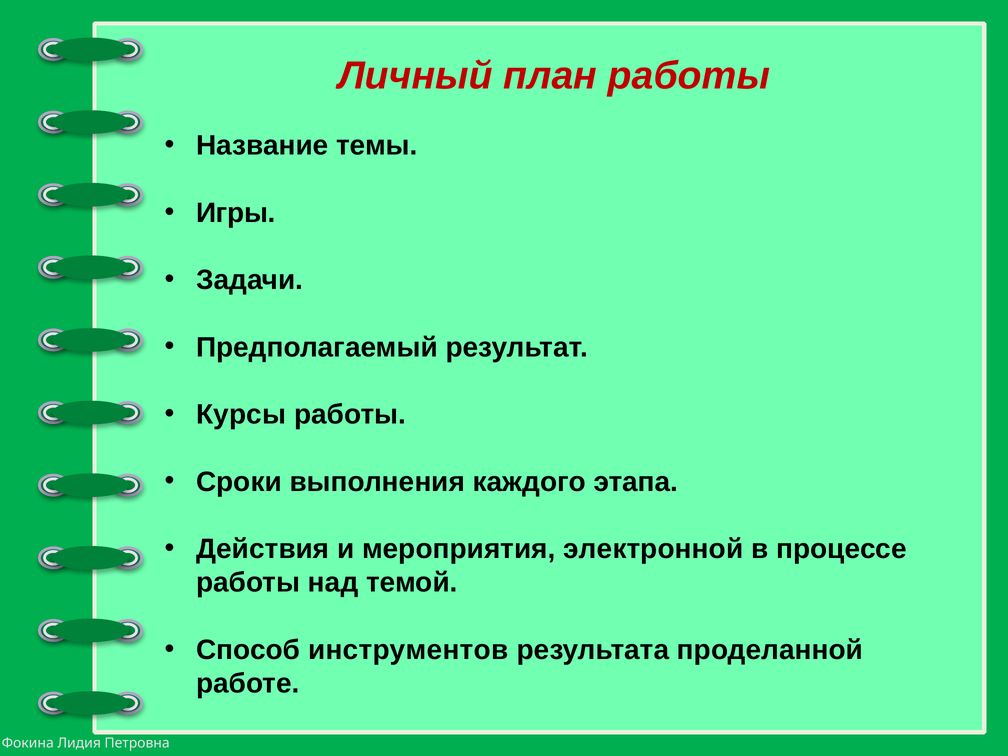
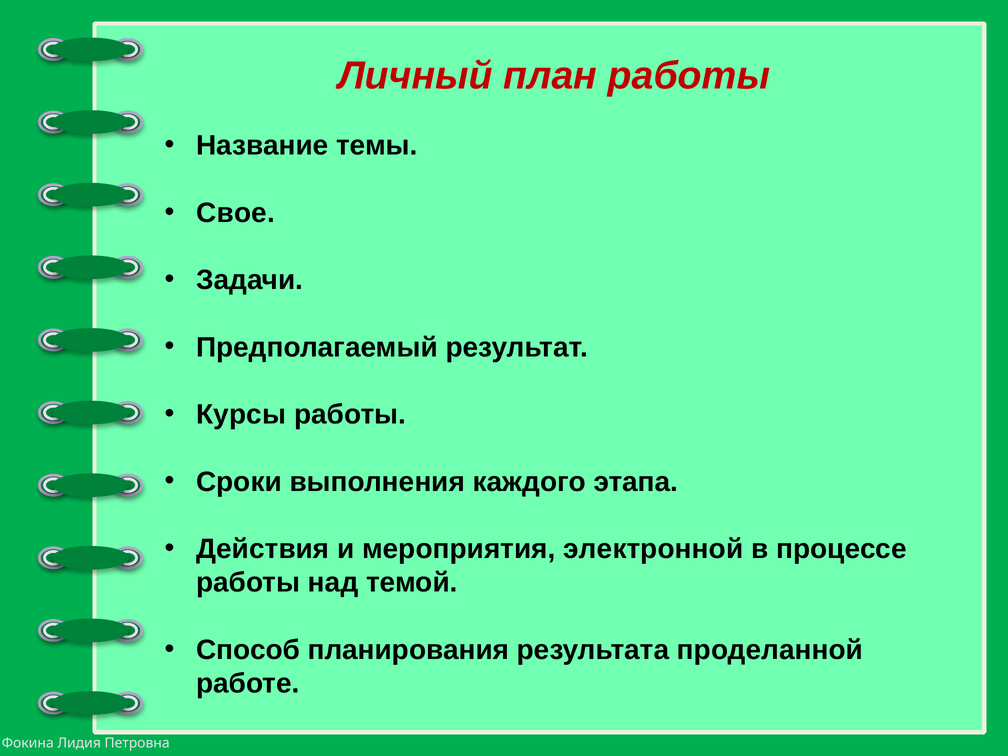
Игры: Игры -> Свое (236, 213)
инструментов: инструментов -> планирования (408, 650)
